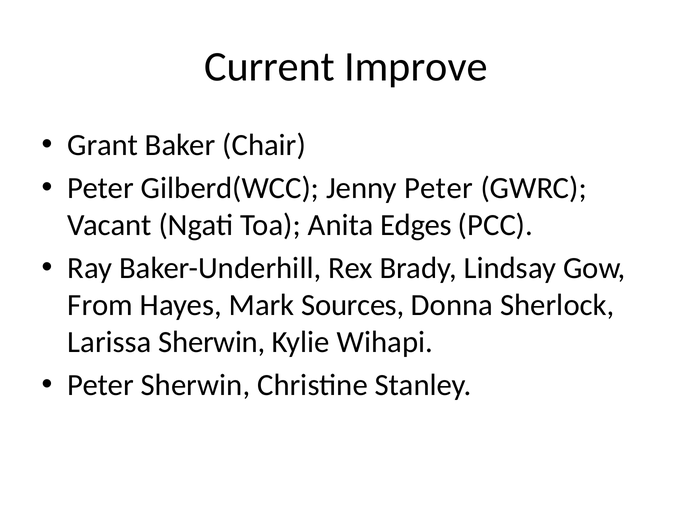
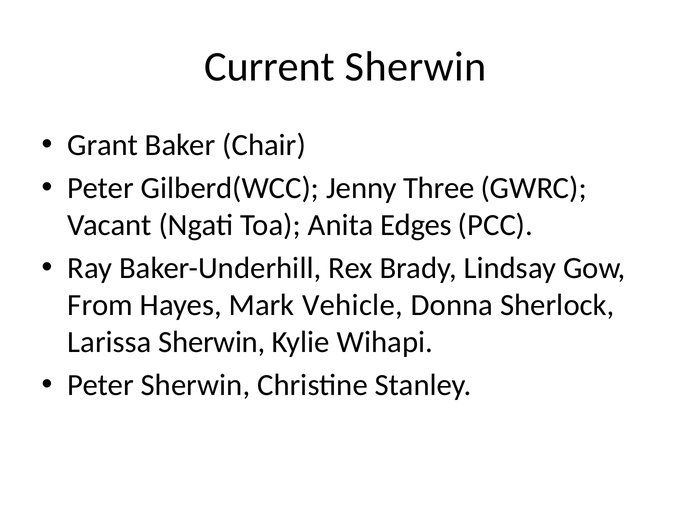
Current Improve: Improve -> Sherwin (416, 67)
Jenny Peter: Peter -> Three (439, 188)
Sources: Sources -> Vehicle (353, 305)
